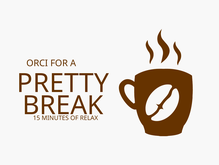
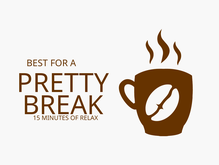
ORCI: ORCI -> BEST (37, 63)
